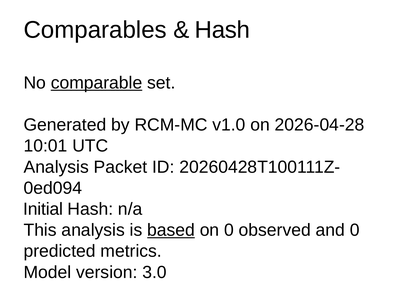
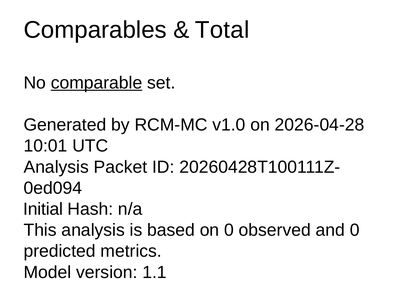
Hash: Hash -> Total (222, 30)
based underline: present -> none (171, 230)
3.0: 3.0 -> 1.1 (155, 272)
